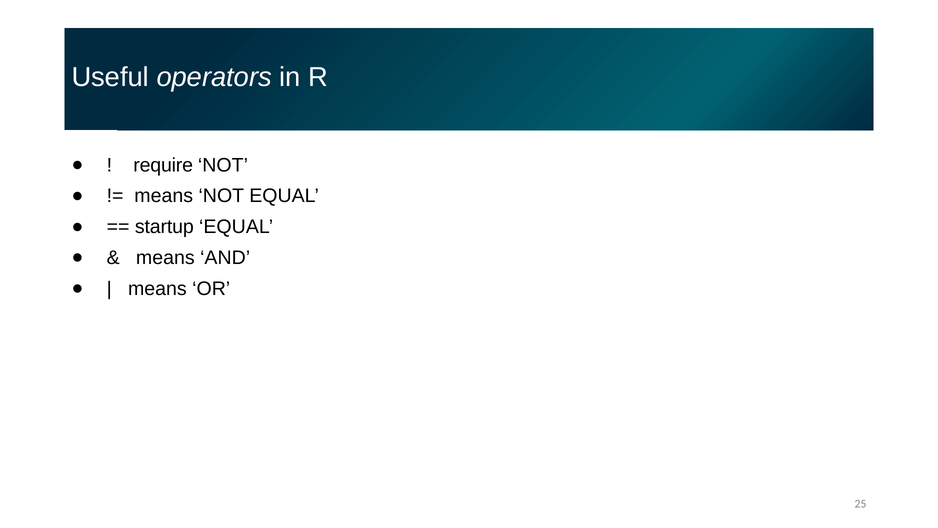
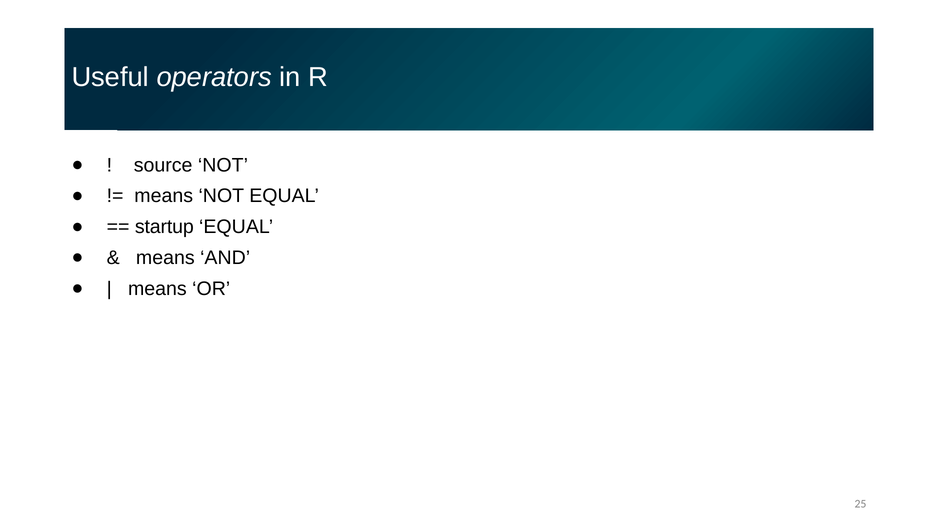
require: require -> source (163, 165)
